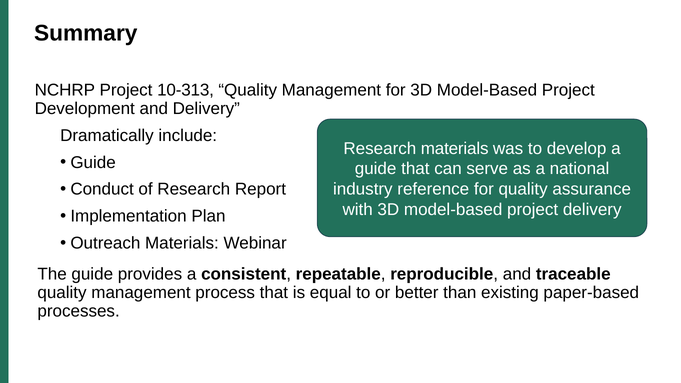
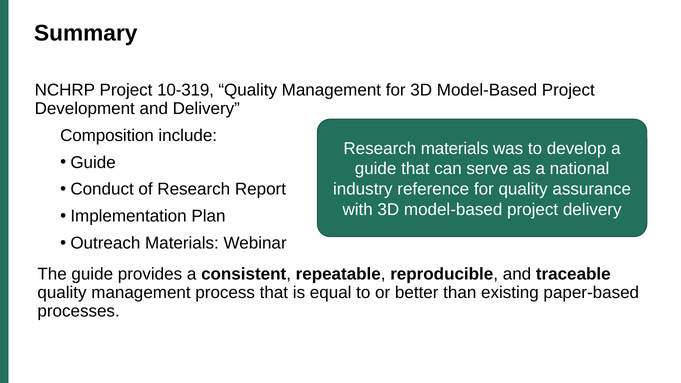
10-313: 10-313 -> 10-319 (186, 90)
Dramatically: Dramatically -> Composition (107, 136)
